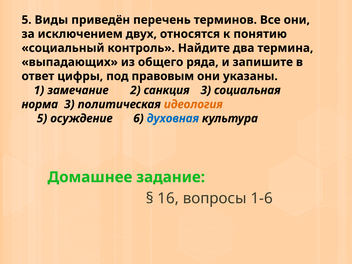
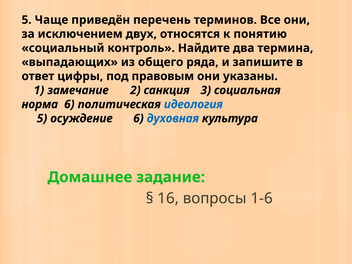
Виды: Виды -> Чаще (51, 20)
норма 3: 3 -> 6 (69, 104)
идеология colour: orange -> blue (193, 104)
